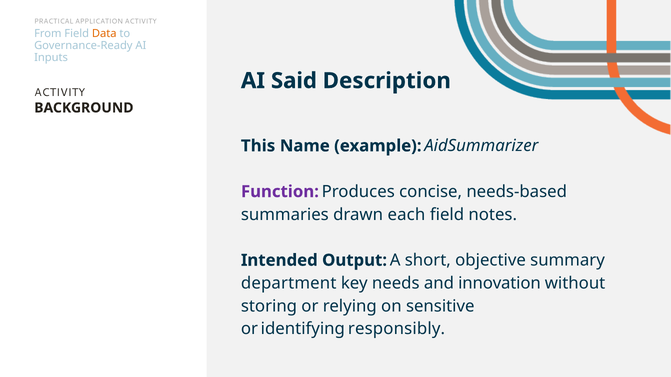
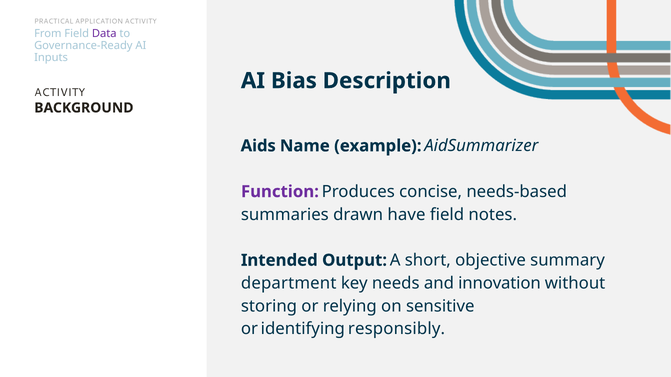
Data colour: orange -> purple (104, 33)
Said: Said -> Bias (294, 81)
This: This -> Aids (258, 146)
each: each -> have (406, 215)
